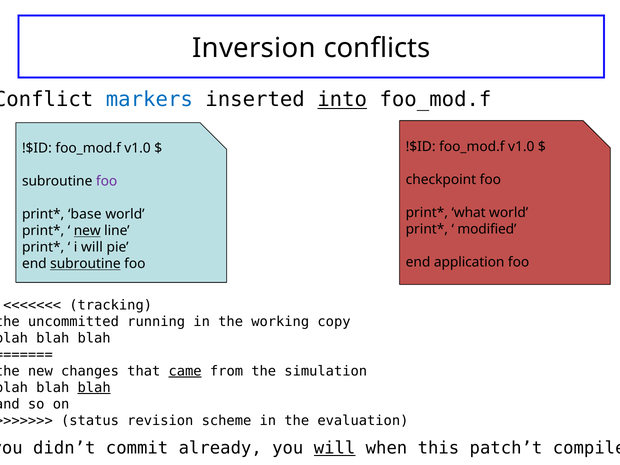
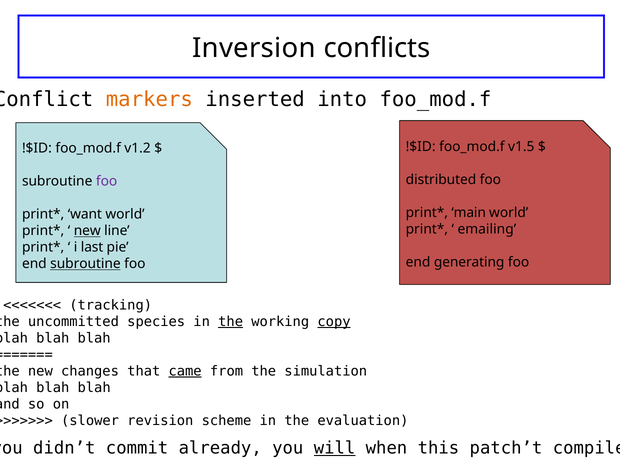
markers colour: blue -> orange (149, 100)
into underline: present -> none (342, 100)
v1.0: v1.0 -> v1.5 (521, 147)
v1.0: v1.0 -> v1.2 (138, 148)
checkpoint: checkpoint -> distributed (441, 180)
what: what -> main (469, 213)
base: base -> want (85, 214)
modified: modified -> emailing (487, 229)
i will: will -> last (92, 247)
application: application -> generating (469, 262)
running: running -> species (156, 322)
the underline: none -> present (231, 322)
copy underline: none -> present (334, 322)
blah underline: present -> none (94, 388)
status: status -> slower (90, 421)
